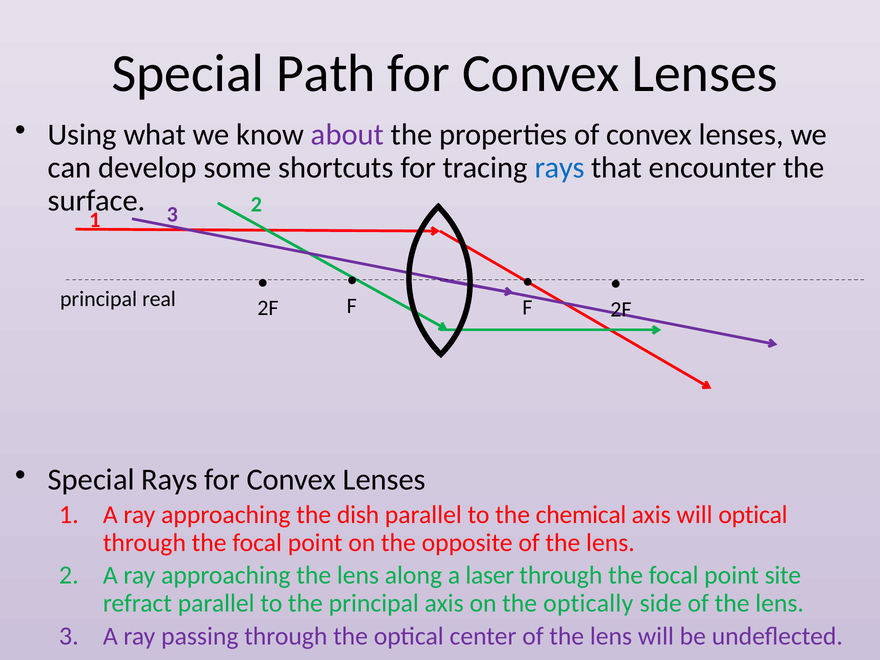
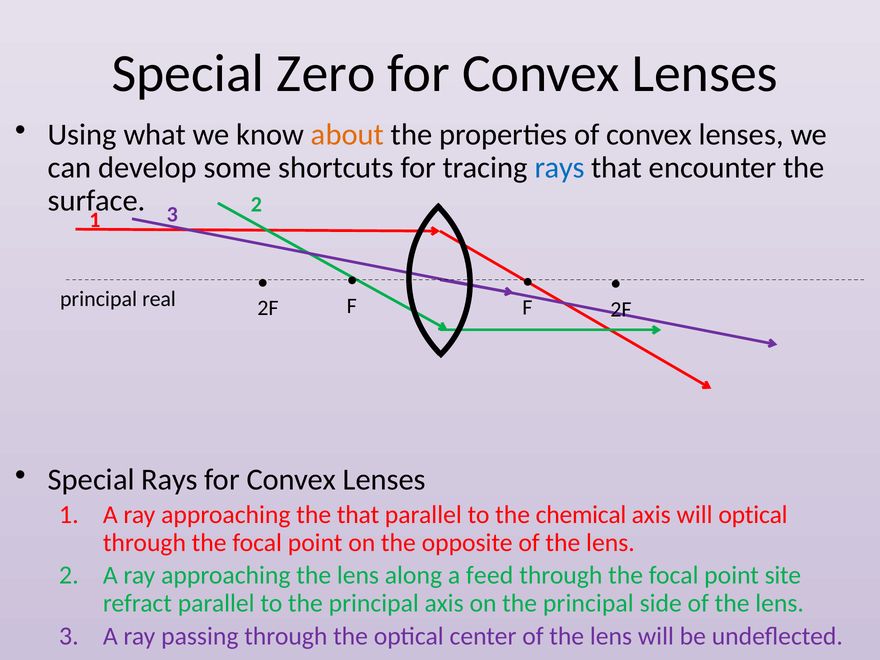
Path: Path -> Zero (326, 73)
about colour: purple -> orange (347, 135)
the dish: dish -> that (358, 515)
laser: laser -> feed (490, 576)
on the optically: optically -> principal (588, 603)
